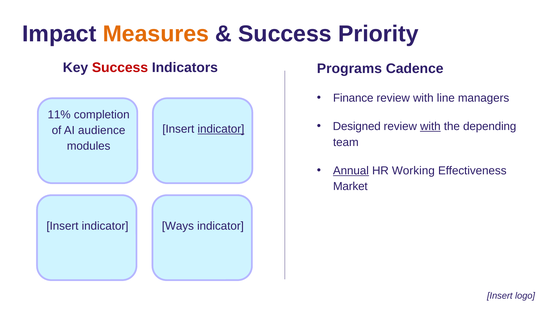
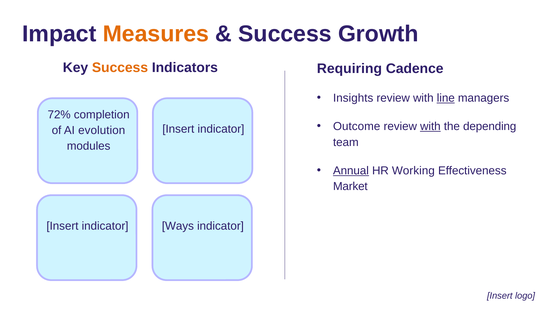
Priority: Priority -> Growth (378, 34)
Success colour: red -> orange (120, 68)
Programs: Programs -> Requiring (349, 68)
Finance: Finance -> Insights (353, 98)
line underline: none -> present (446, 98)
11%: 11% -> 72% (59, 115)
Designed: Designed -> Outcome (357, 127)
indicator underline: present -> none (221, 129)
audience: audience -> evolution (102, 130)
